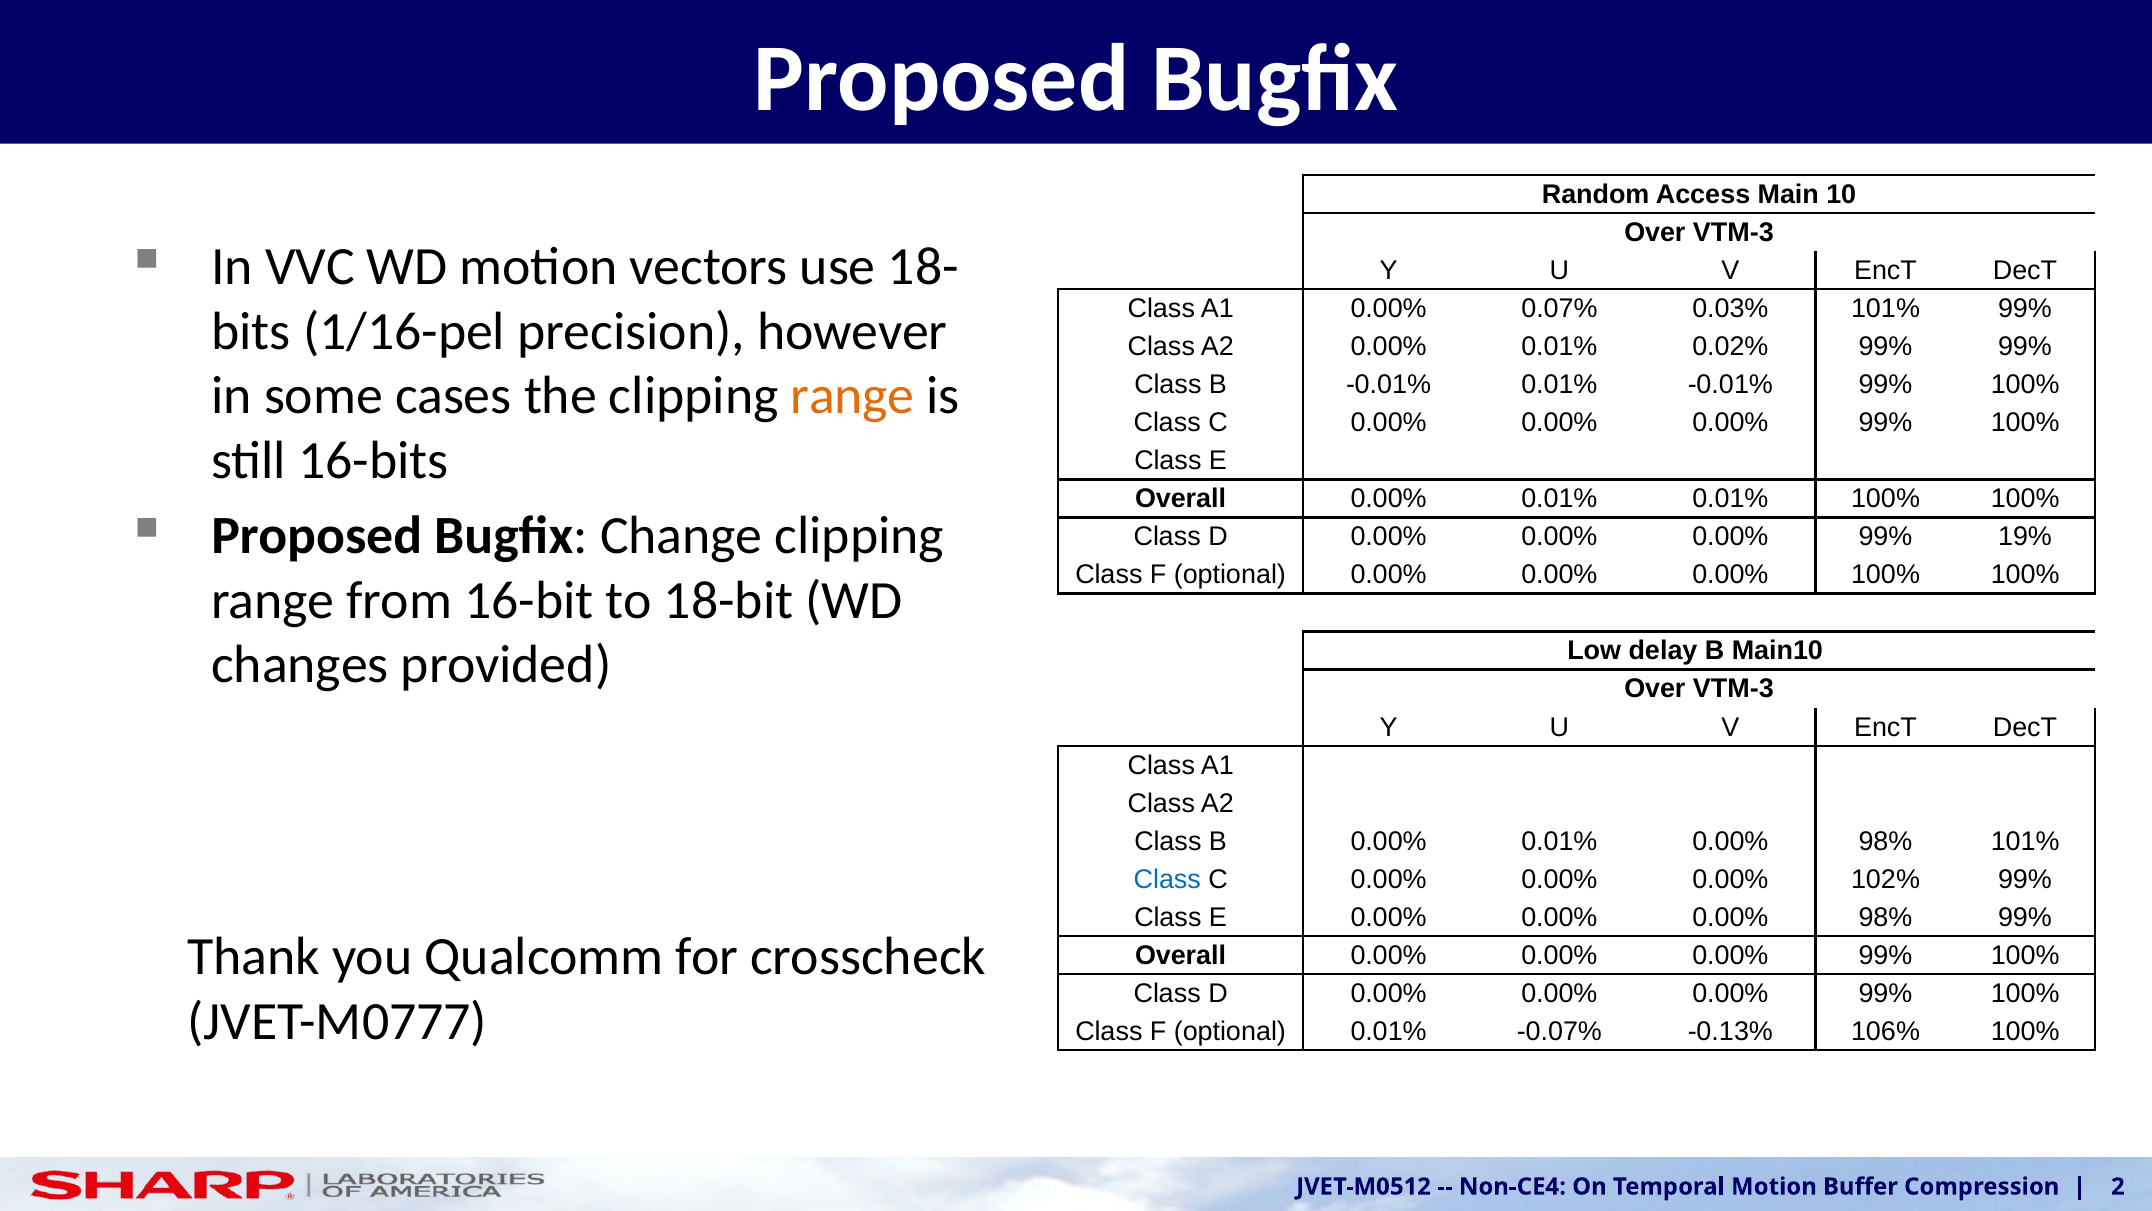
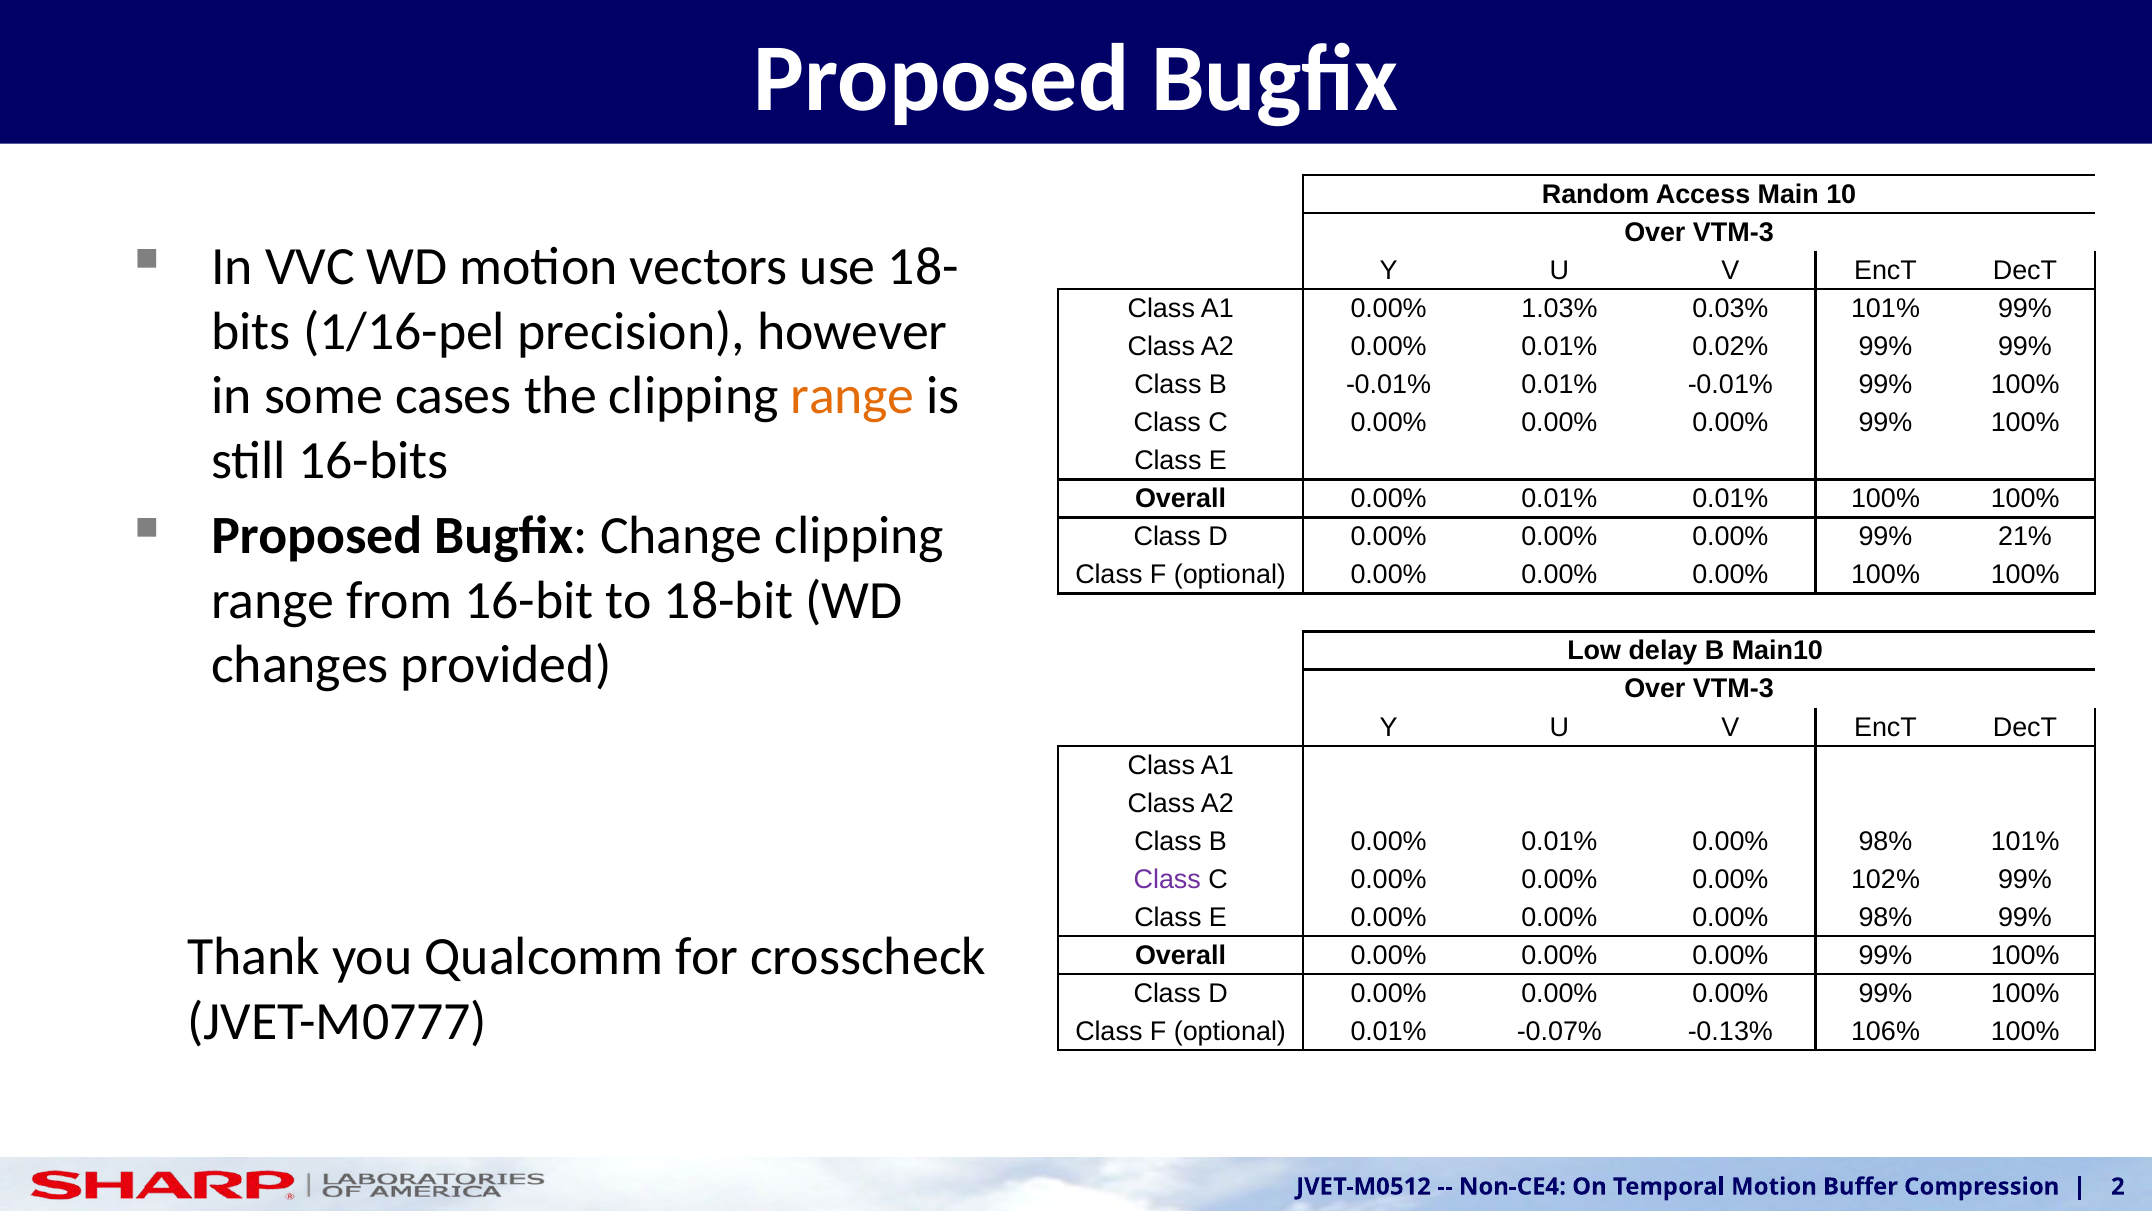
0.07%: 0.07% -> 1.03% (1559, 308)
19%: 19% -> 21% (2025, 537)
Class colour: blue -> purple (1167, 879)
